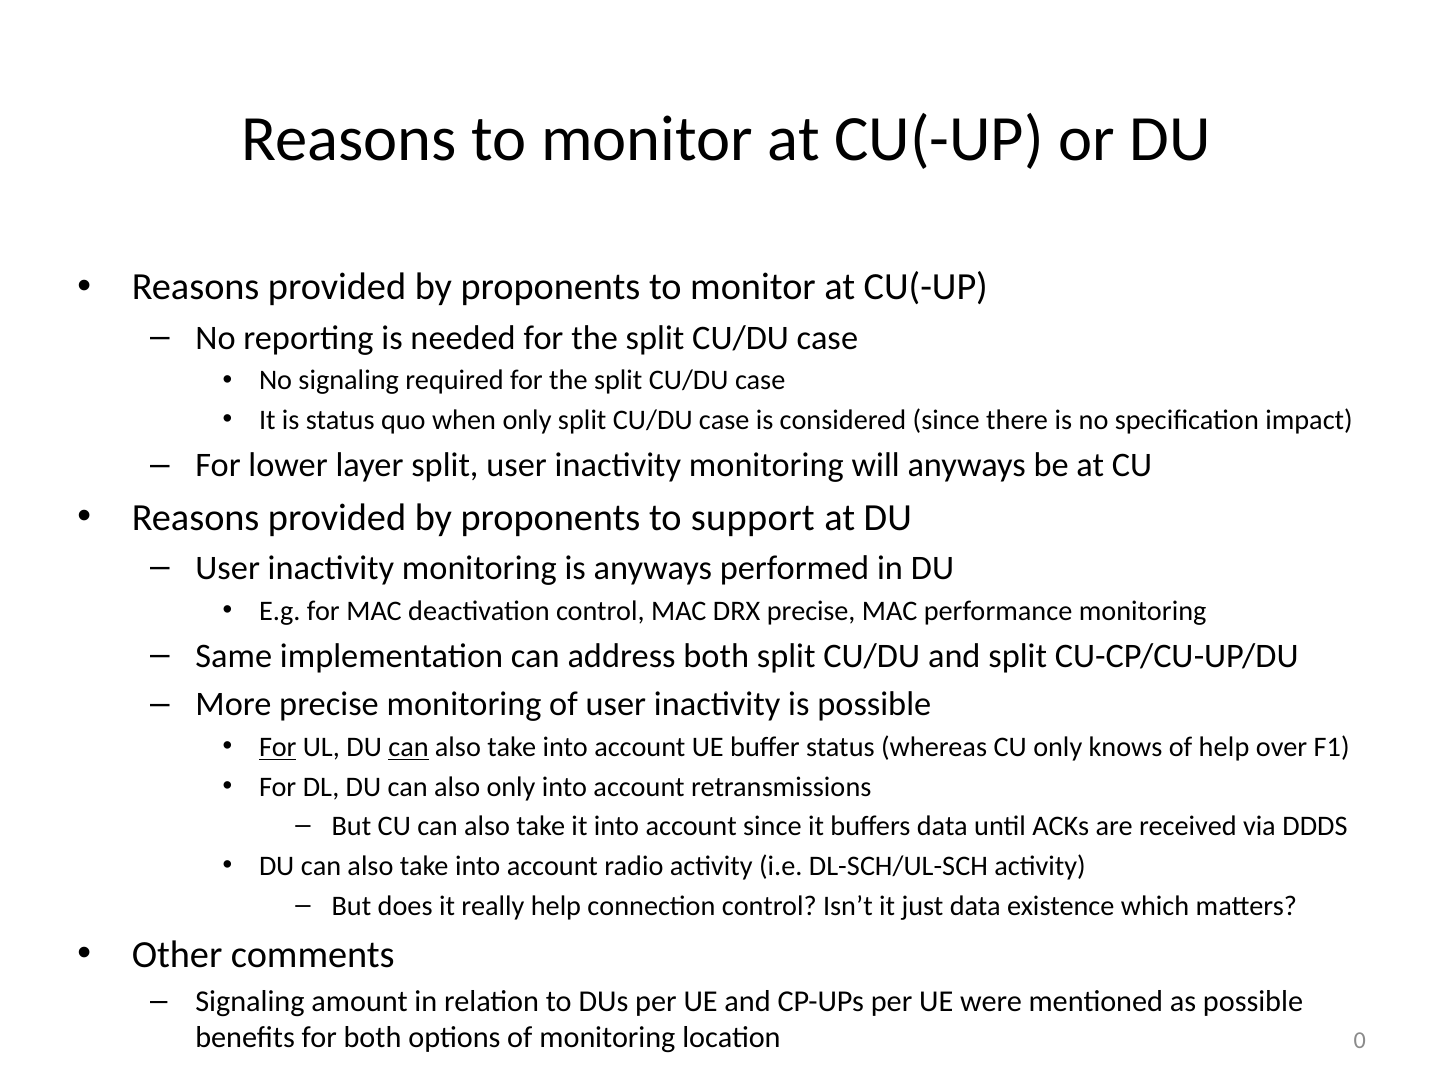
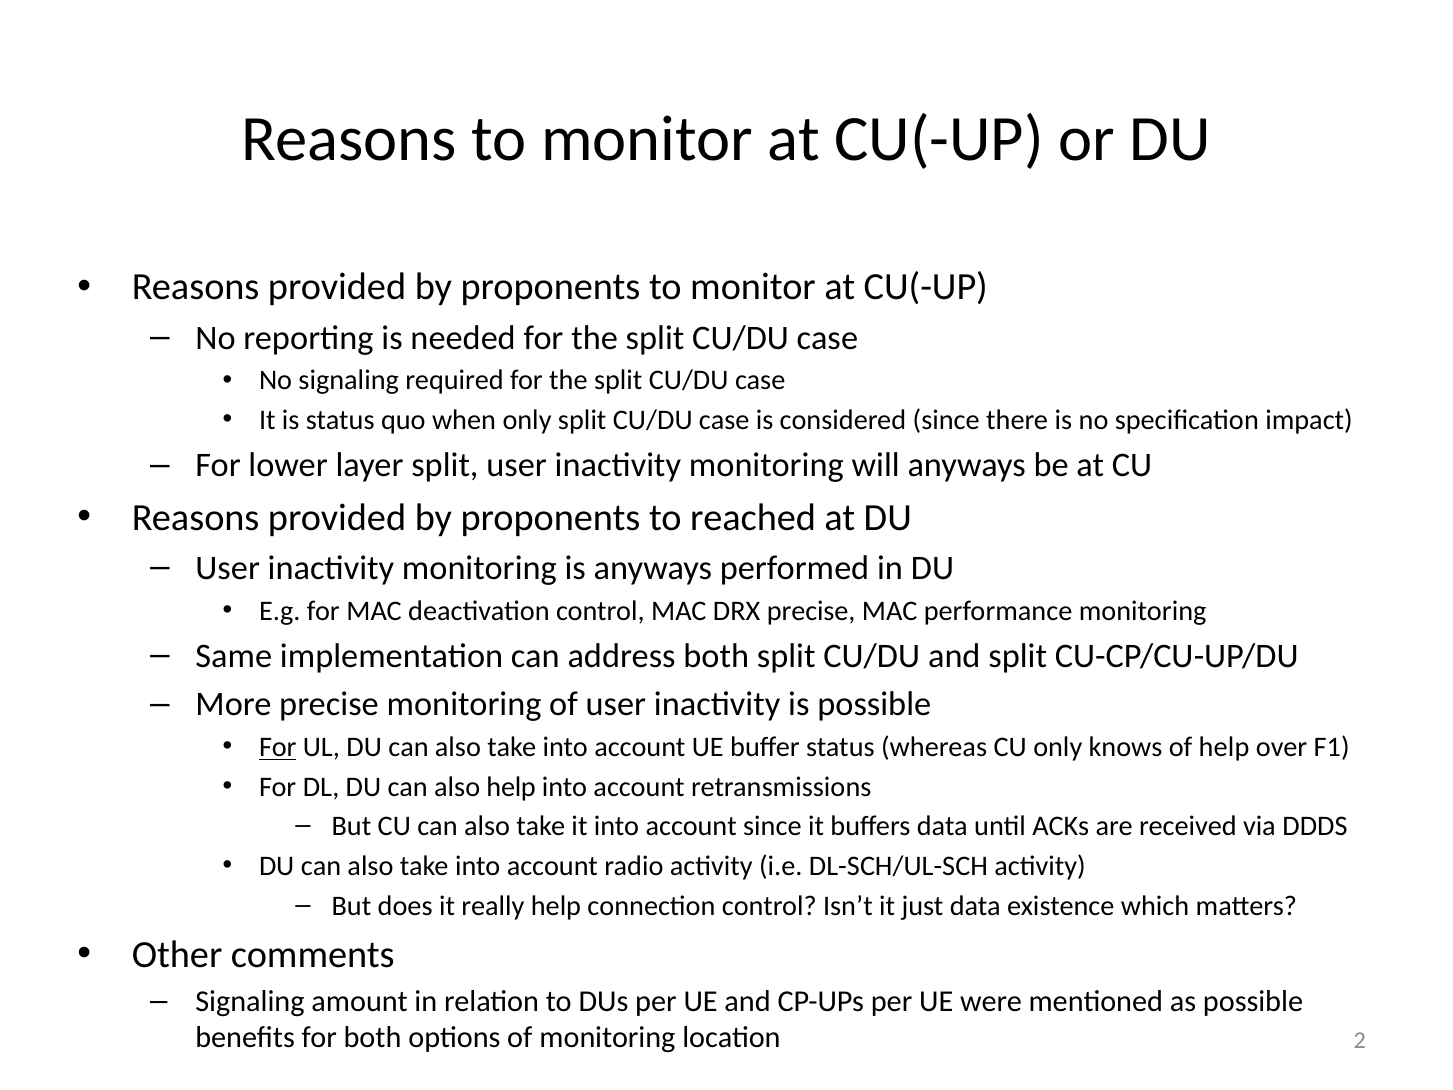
support: support -> reached (753, 517)
can underline: present -> none (409, 747)
also only: only -> help (511, 787)
0: 0 -> 2 (1360, 1040)
